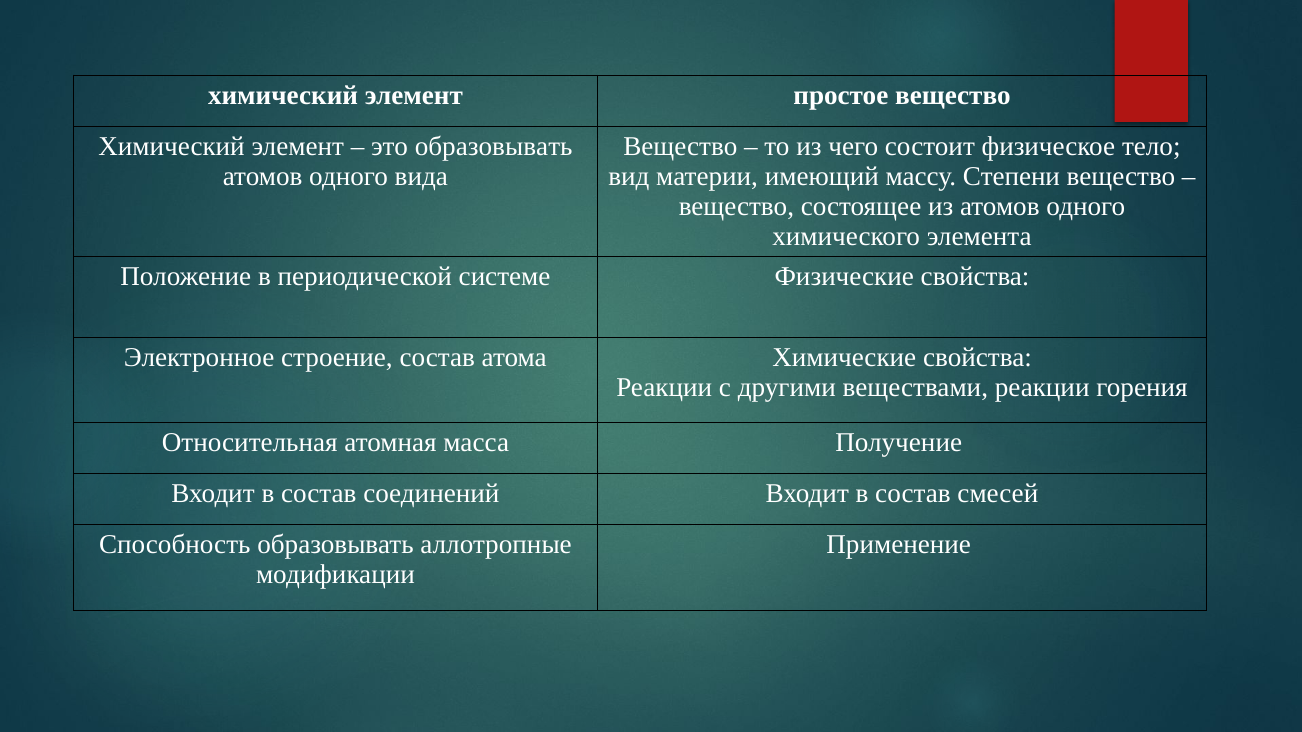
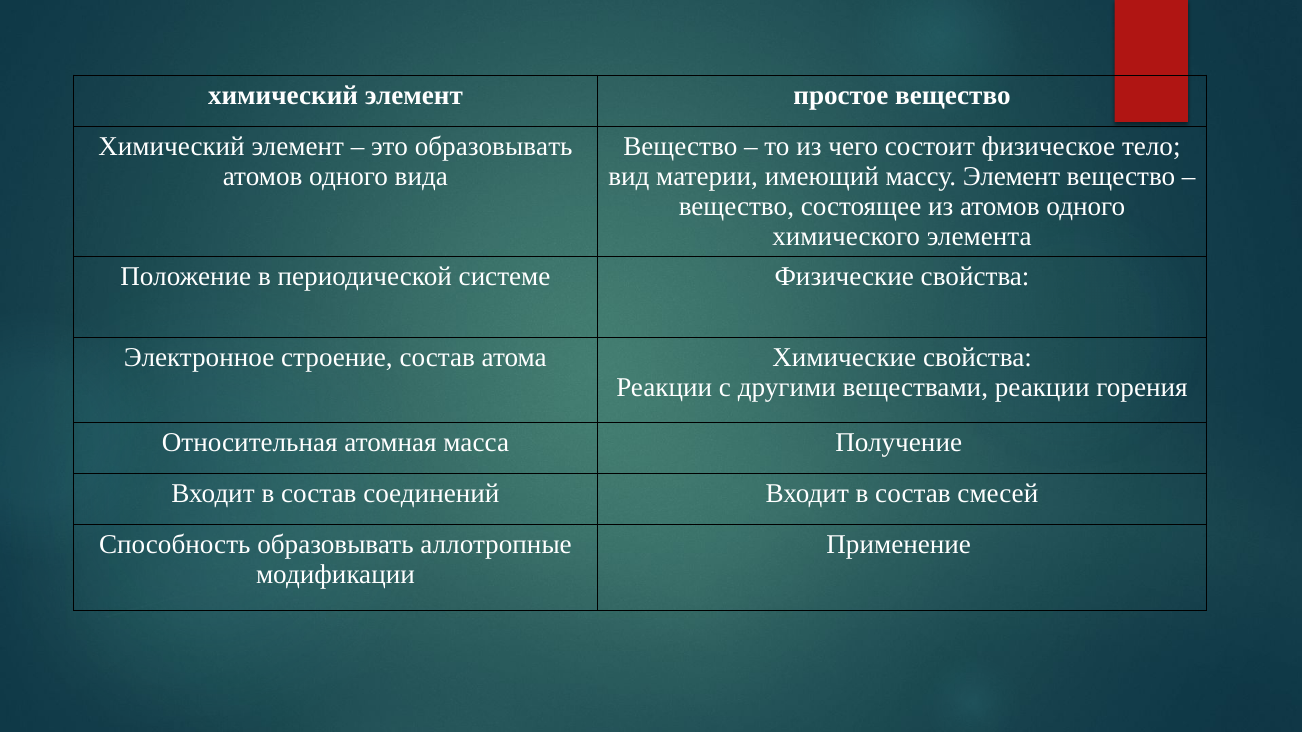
массу Степени: Степени -> Элемент (1012, 176)
